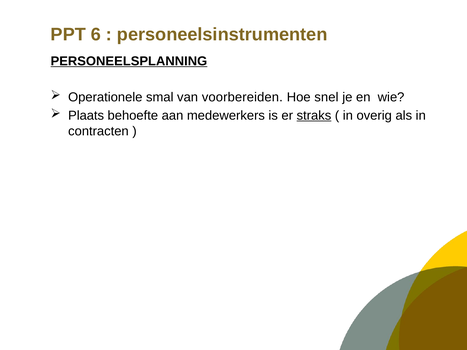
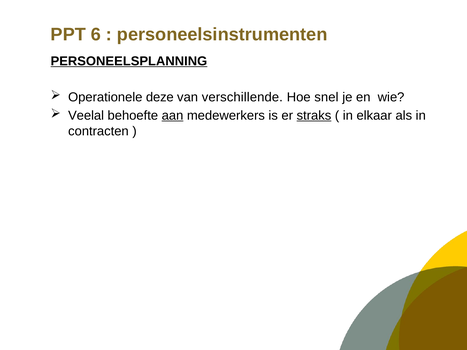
smal: smal -> deze (160, 97)
voorbereiden: voorbereiden -> verschillende (242, 97)
Plaats: Plaats -> Veelal (86, 116)
aan underline: none -> present (173, 116)
overig: overig -> elkaar (374, 116)
